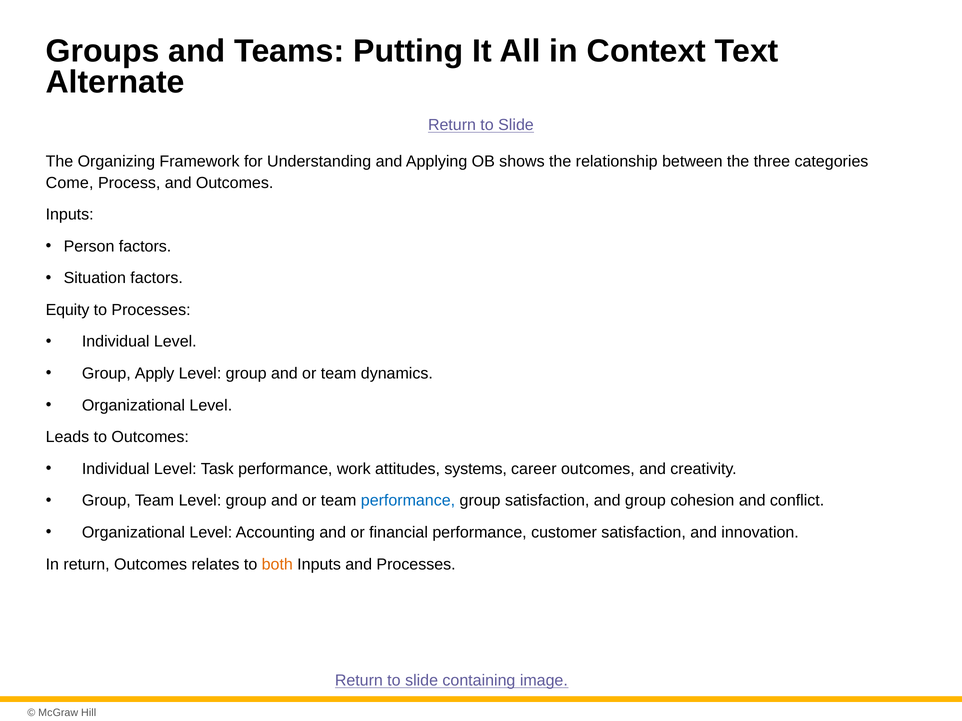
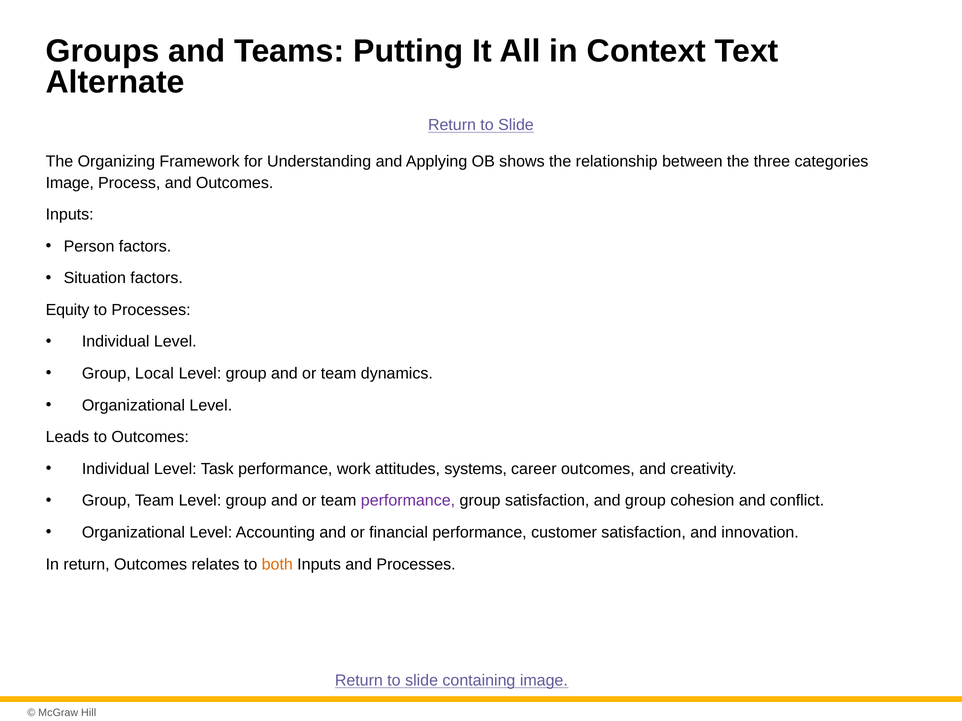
Come: Come -> Image (70, 183)
Apply: Apply -> Local (154, 374)
performance colour: blue -> purple (408, 501)
